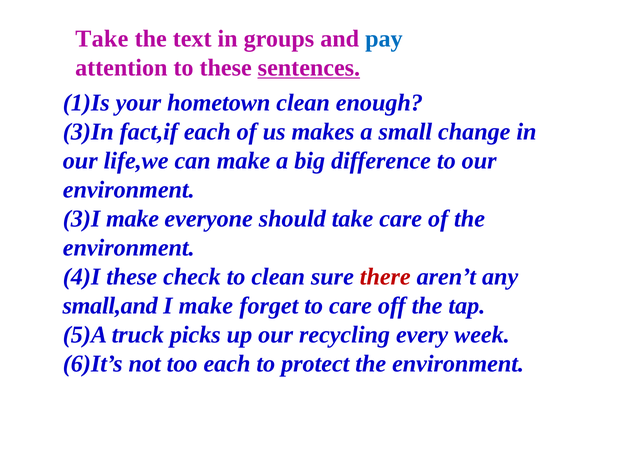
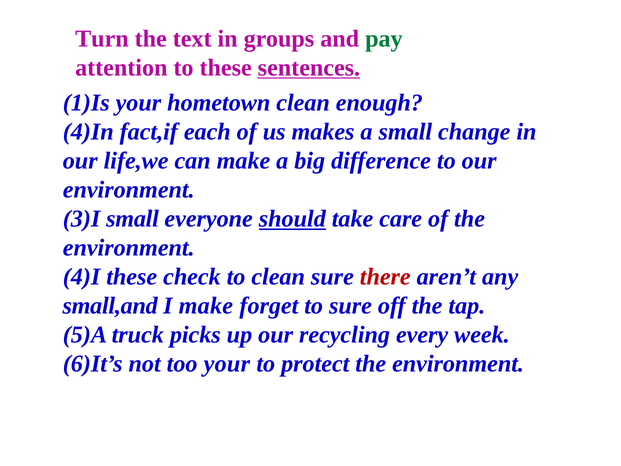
Take: Take -> Turn (102, 39)
pay colour: blue -> green (384, 39)
3)In: 3)In -> 4)In (88, 132)
3)I make: make -> small (133, 219)
should underline: none -> present (292, 219)
to care: care -> sure (350, 306)
too each: each -> your (227, 364)
